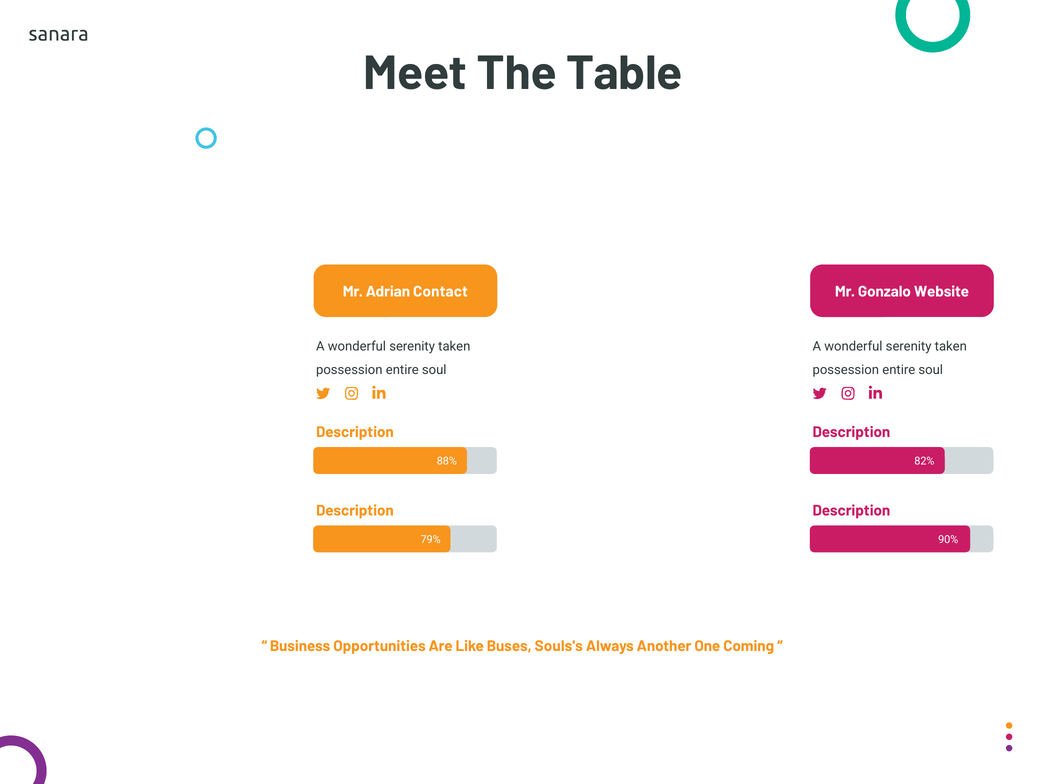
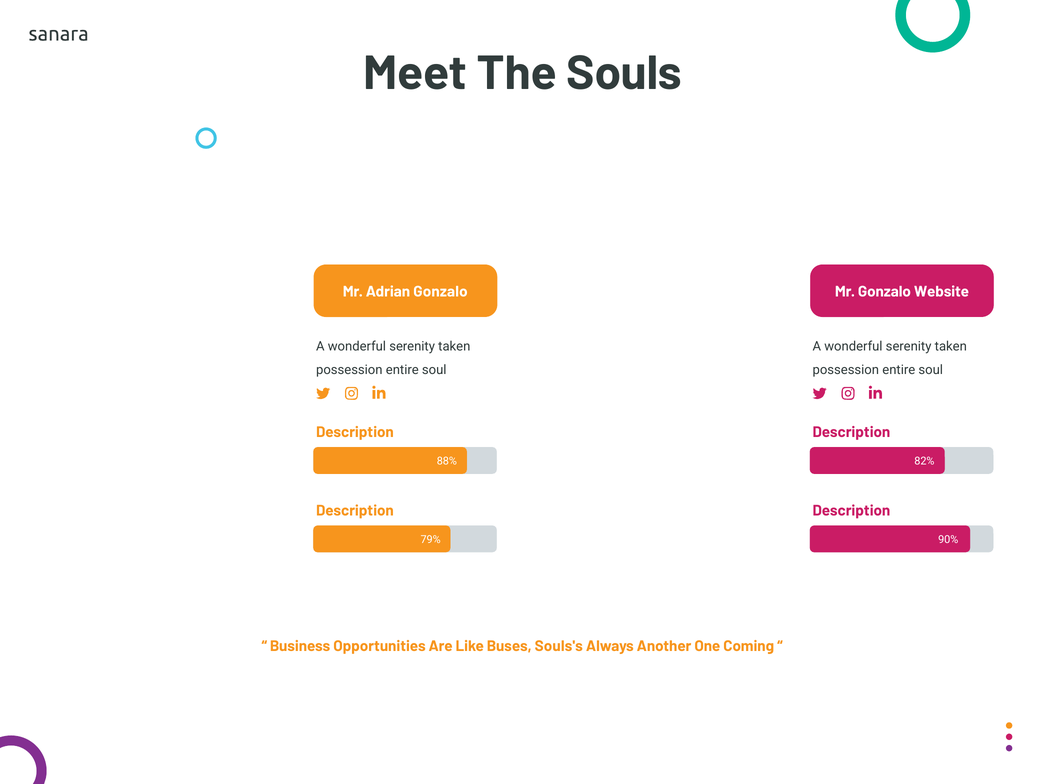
Table: Table -> Souls (624, 73)
Adrian Contact: Contact -> Gonzalo (440, 292)
